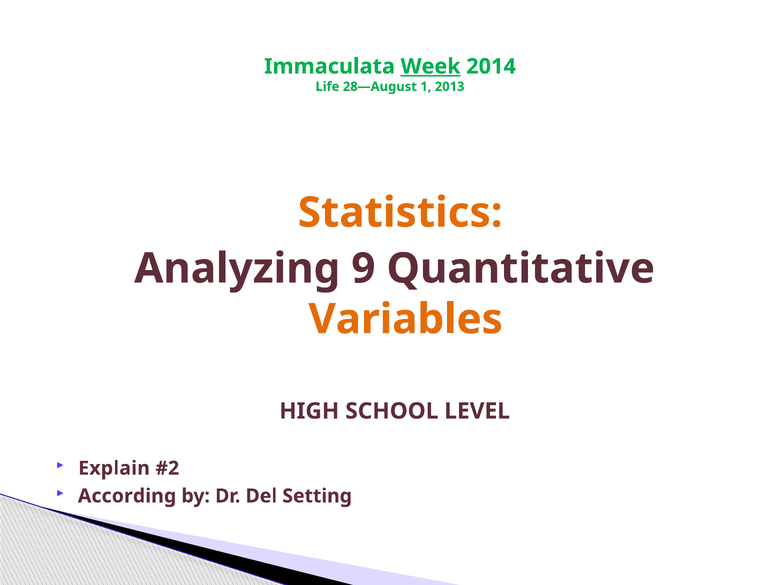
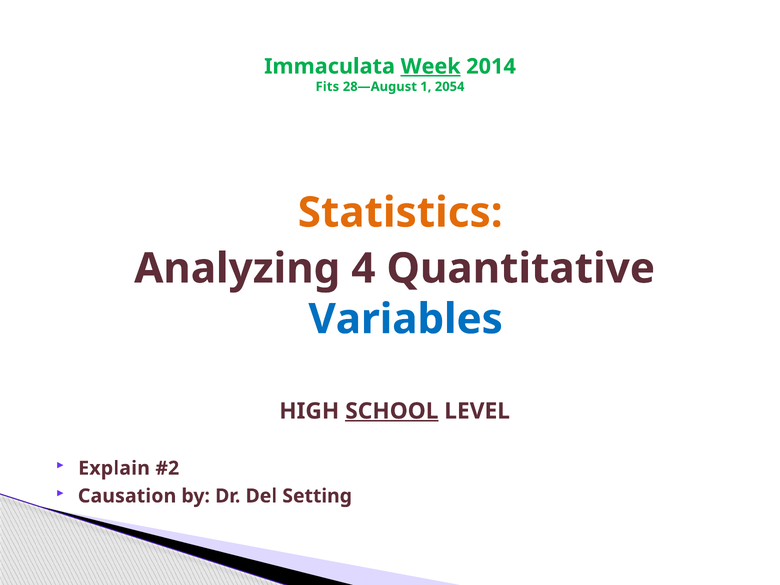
Life: Life -> Fits (327, 87)
2013: 2013 -> 2054 (450, 87)
9: 9 -> 4 (363, 269)
Variables colour: orange -> blue (406, 319)
SCHOOL underline: none -> present (392, 411)
According: According -> Causation (127, 496)
